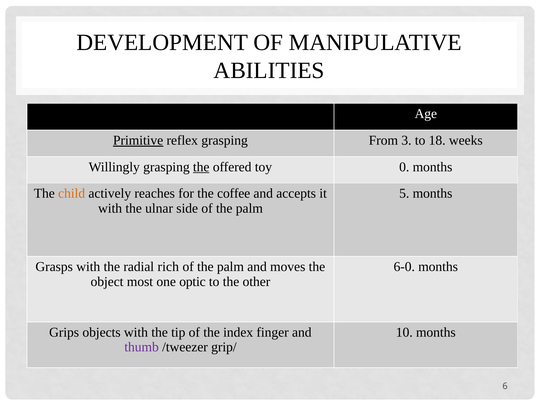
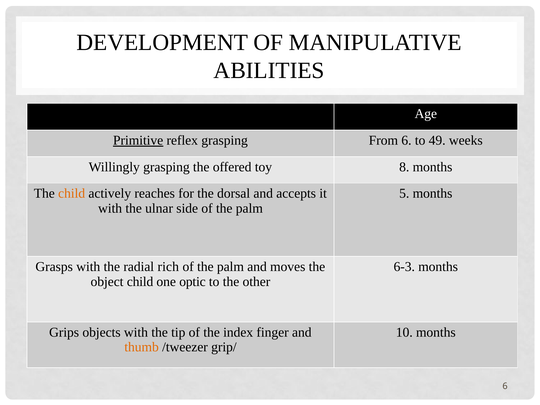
From 3: 3 -> 6 (406, 140)
18: 18 -> 49 (437, 140)
the underline: present -> none (201, 167)
0: 0 -> 8 (404, 167)
coffee: coffee -> dorsal (234, 193)
6-0: 6-0 -> 6-3 (404, 267)
object most: most -> child (140, 282)
thumb colour: purple -> orange (142, 347)
